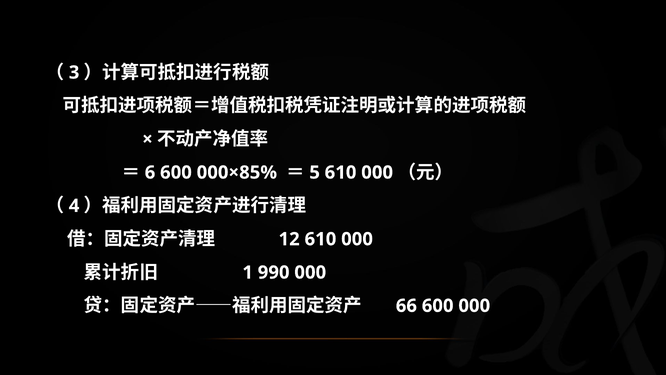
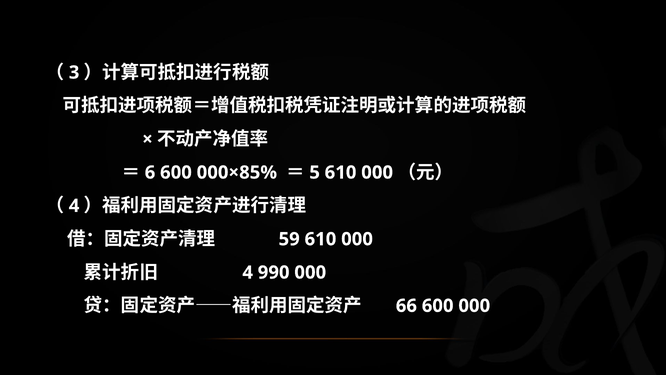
12: 12 -> 59 (289, 239)
1: 1 -> 4 (248, 272)
